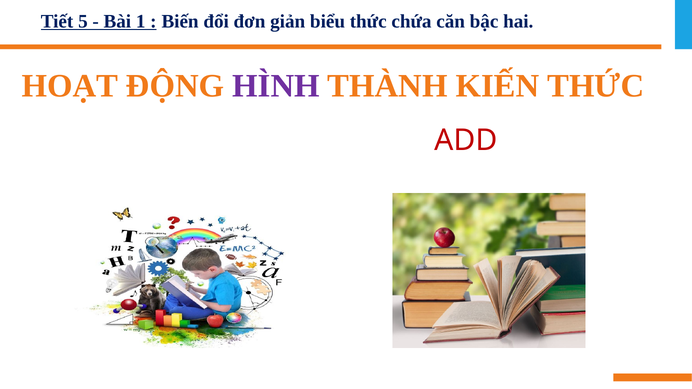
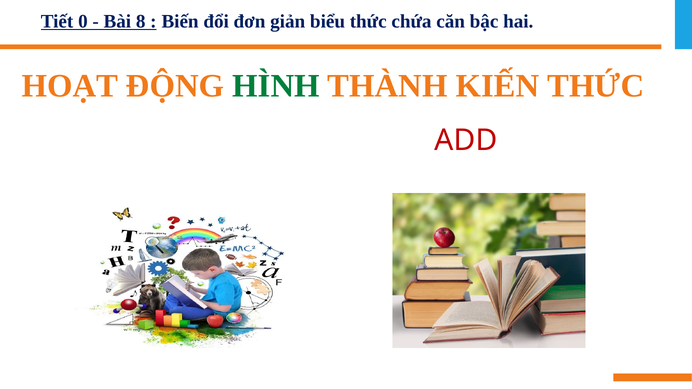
5: 5 -> 0 (83, 21)
1: 1 -> 8 (141, 21)
HÌNH colour: purple -> green (276, 86)
